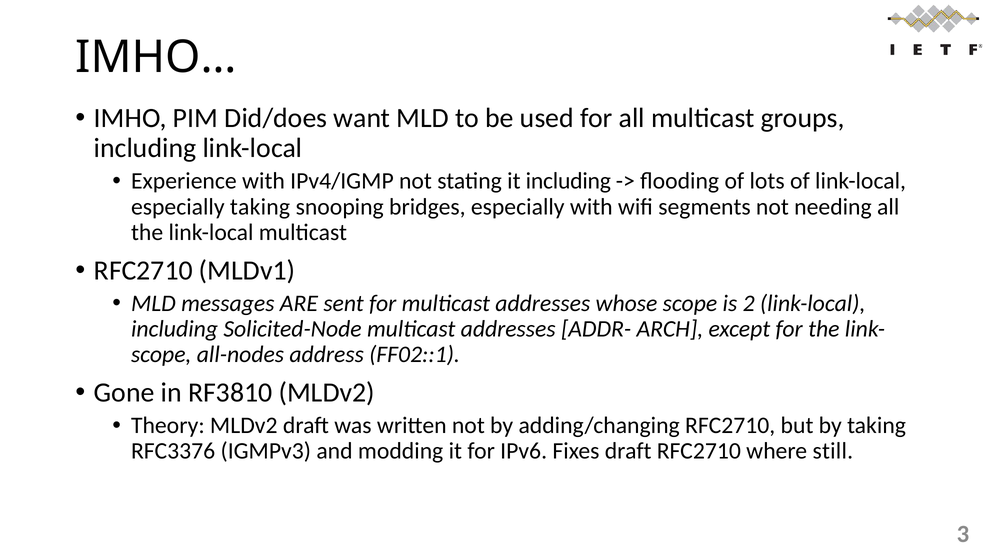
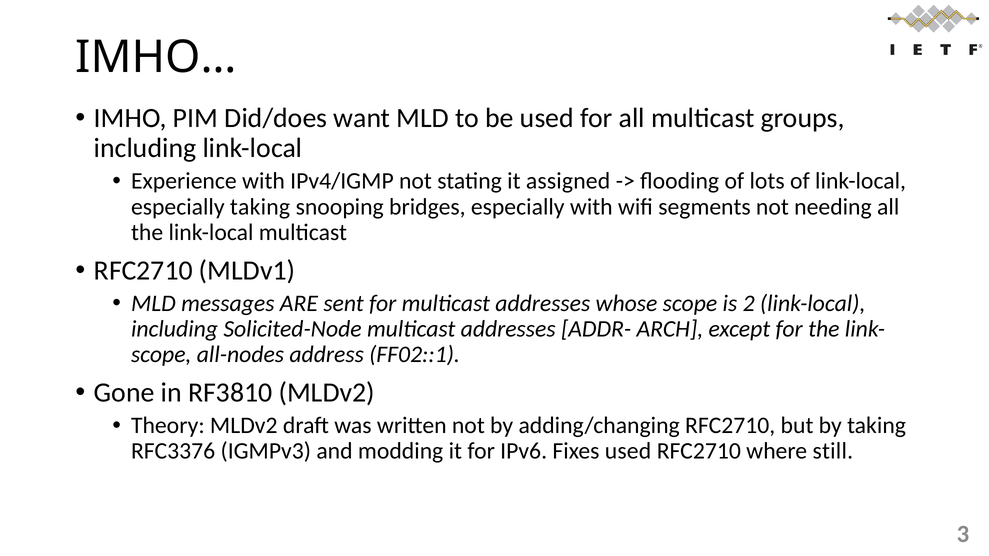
it including: including -> assigned (568, 181)
Fixes draft: draft -> used (628, 451)
